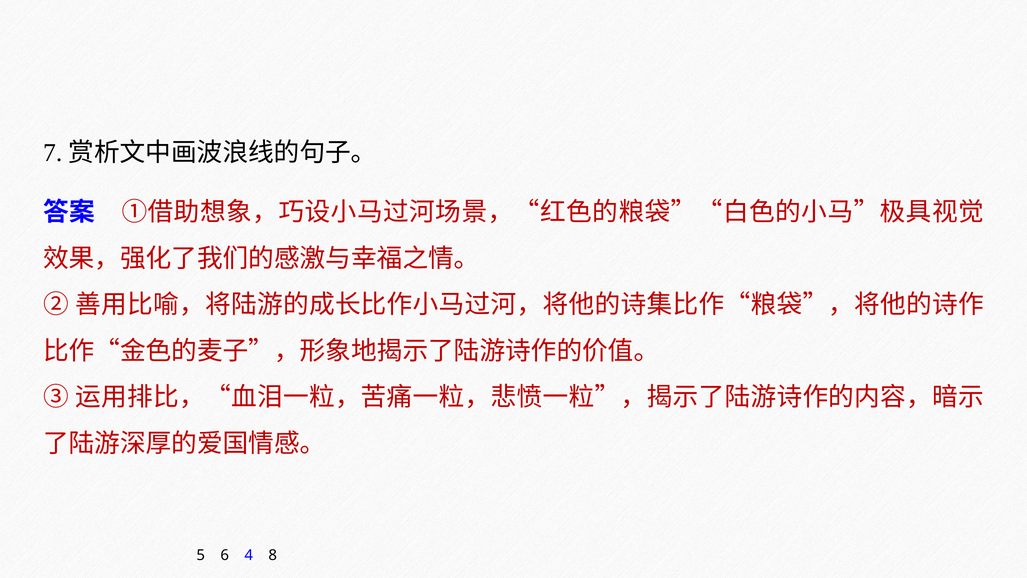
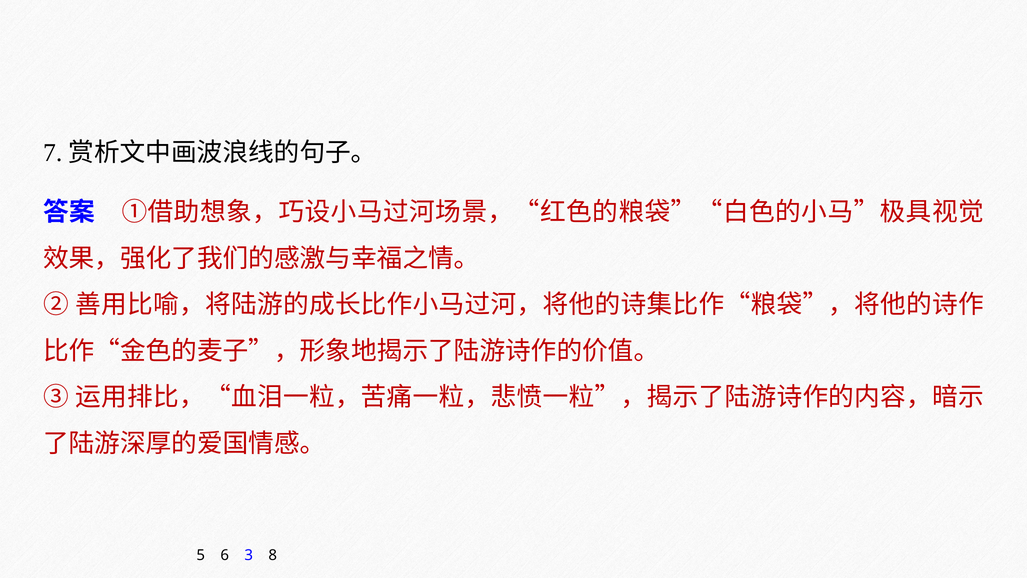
4: 4 -> 3 (249, 555)
